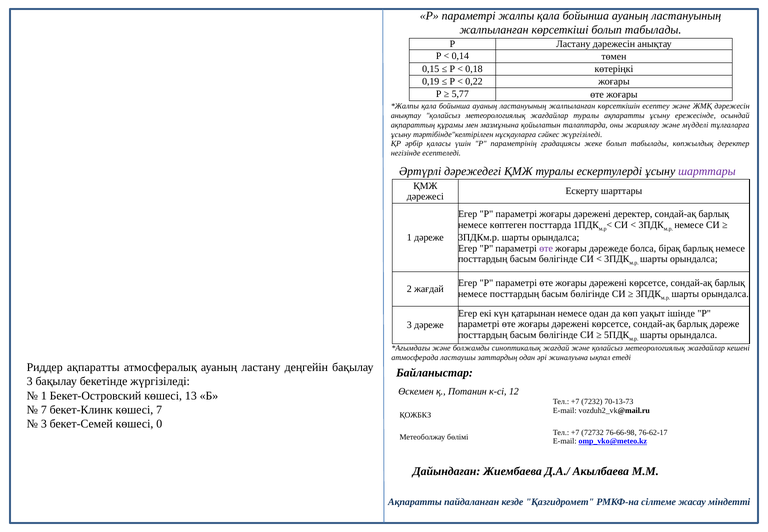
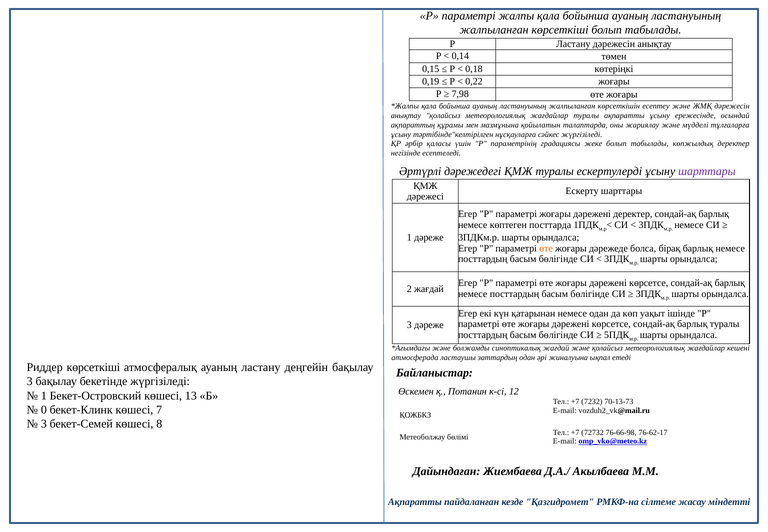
5,77: 5,77 -> 7,98 (460, 94)
өте colour: purple -> orange (546, 248)
барлық дәреже: дәреже -> туралы (725, 324)
Риддер ақпаратты: ақпаратты -> көрсеткіші (93, 367)
7: 7 -> 0 (44, 410)
0: 0 -> 8 (159, 424)
